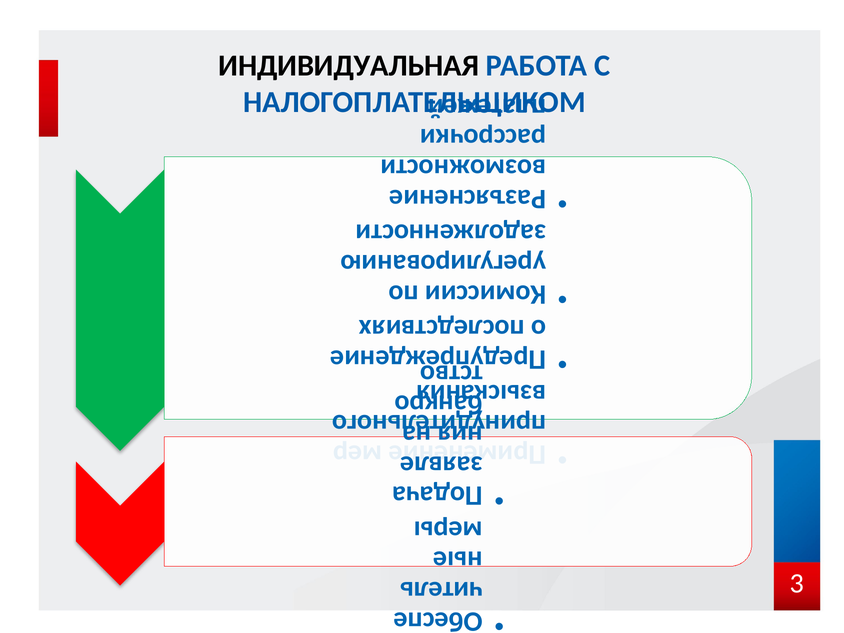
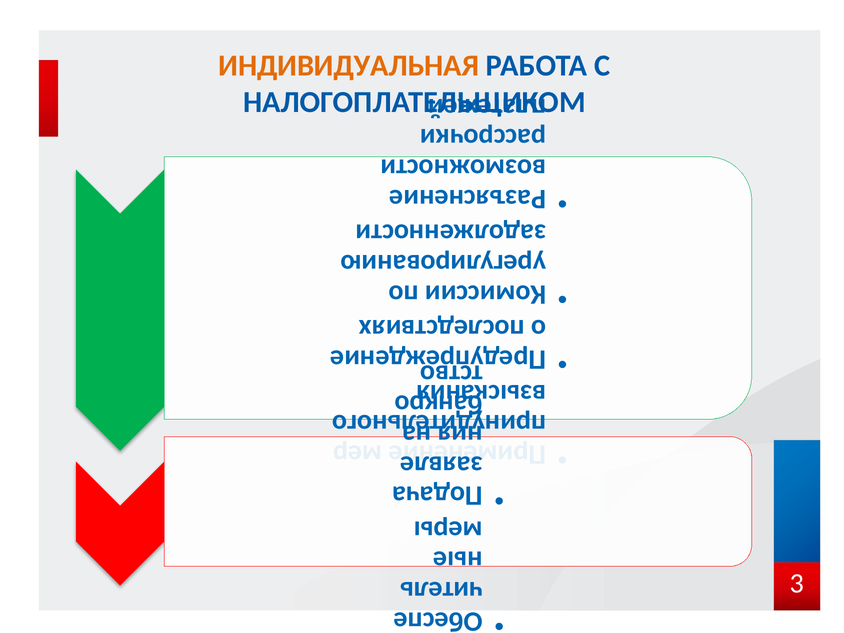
ИНДИВИДУАЛЬНАЯ colour: black -> orange (349, 66)
